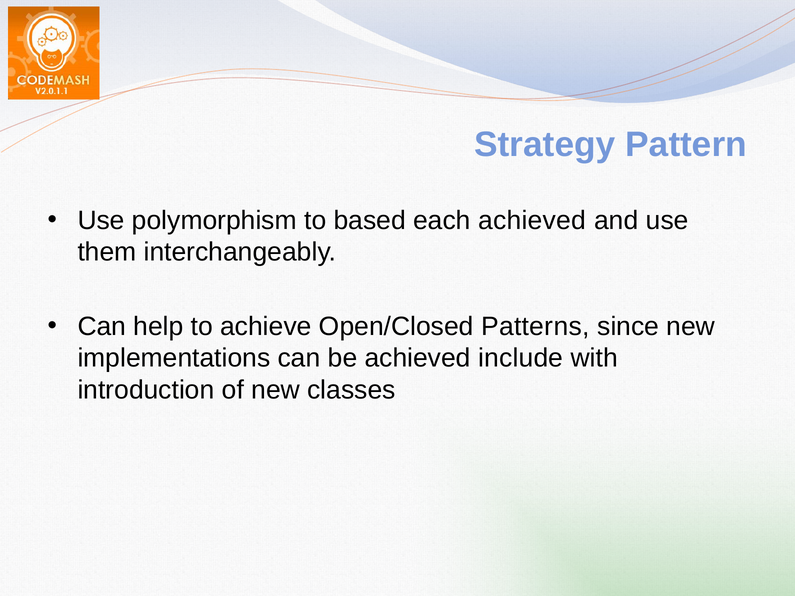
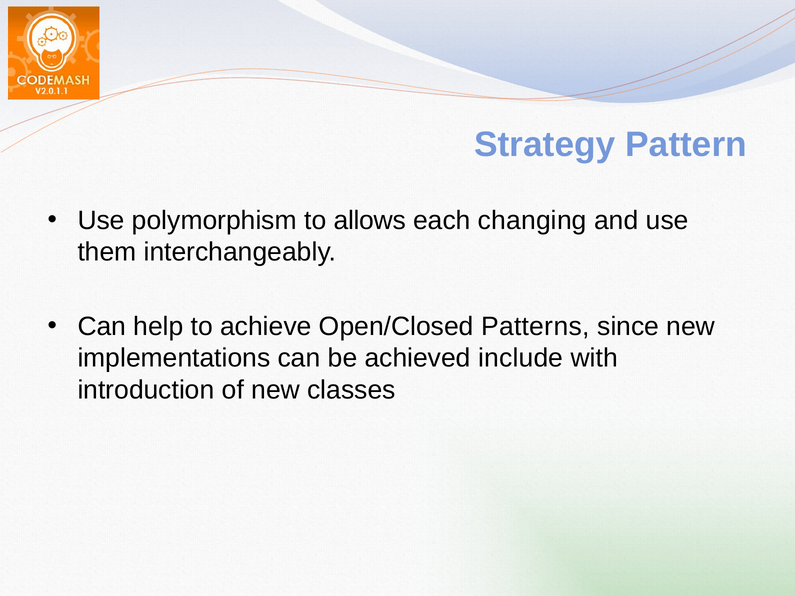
based: based -> allows (370, 220)
each achieved: achieved -> changing (532, 220)
